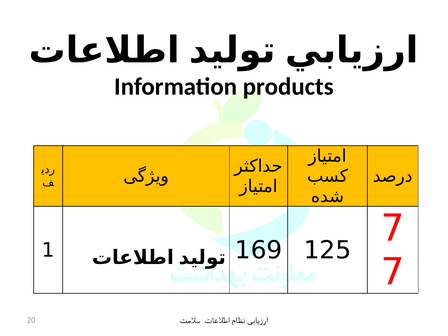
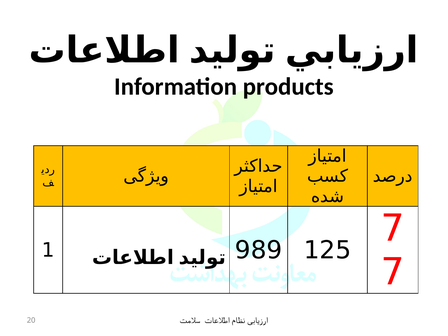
169: 169 -> 989 (259, 250)
